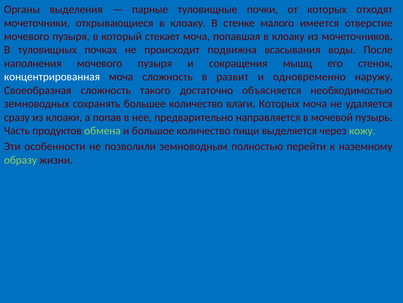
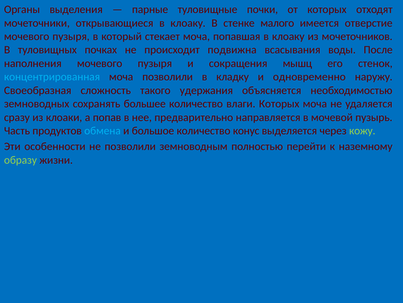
концентрированная colour: white -> light blue (52, 77)
моча сложность: сложность -> позволили (168, 77)
развит: развит -> кладку (233, 77)
достаточно: достаточно -> удержания (206, 90)
обмена colour: light green -> light blue (102, 130)
пищи: пищи -> конус (246, 130)
